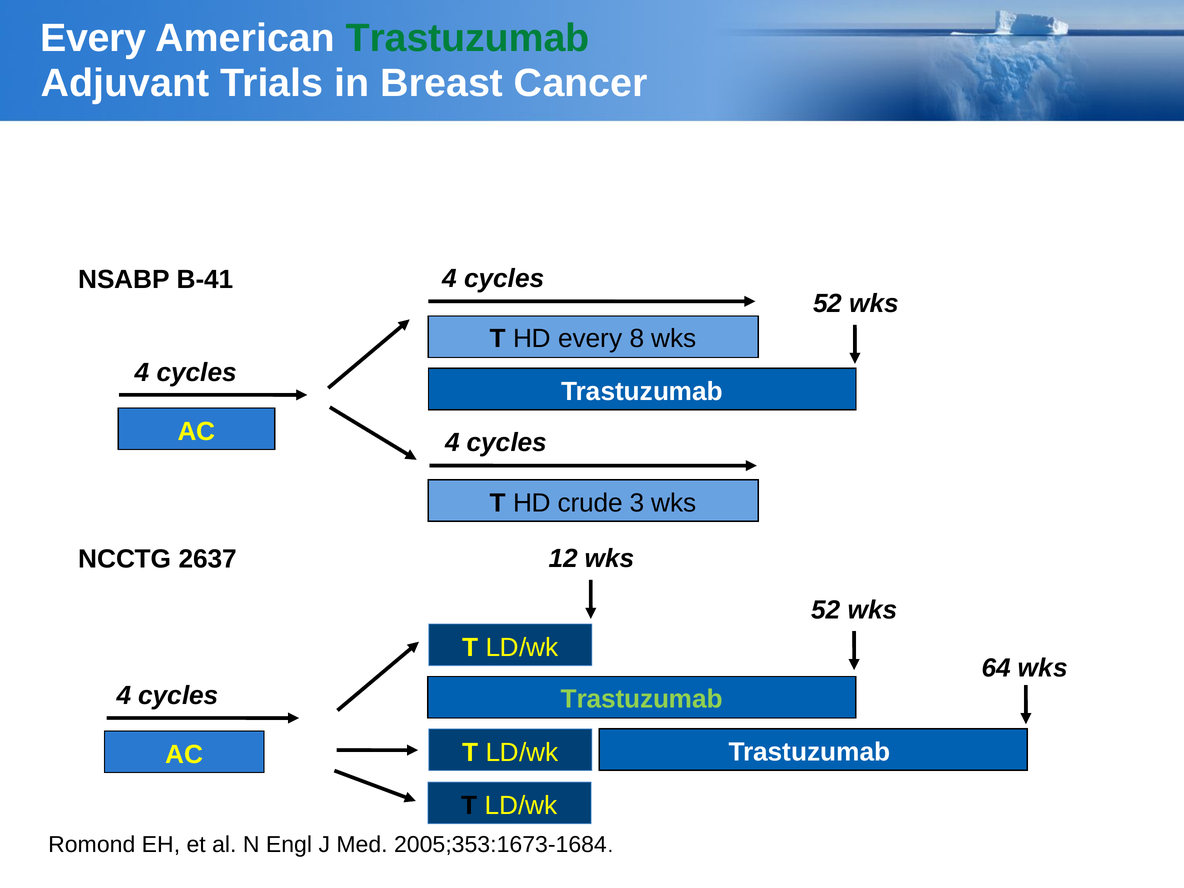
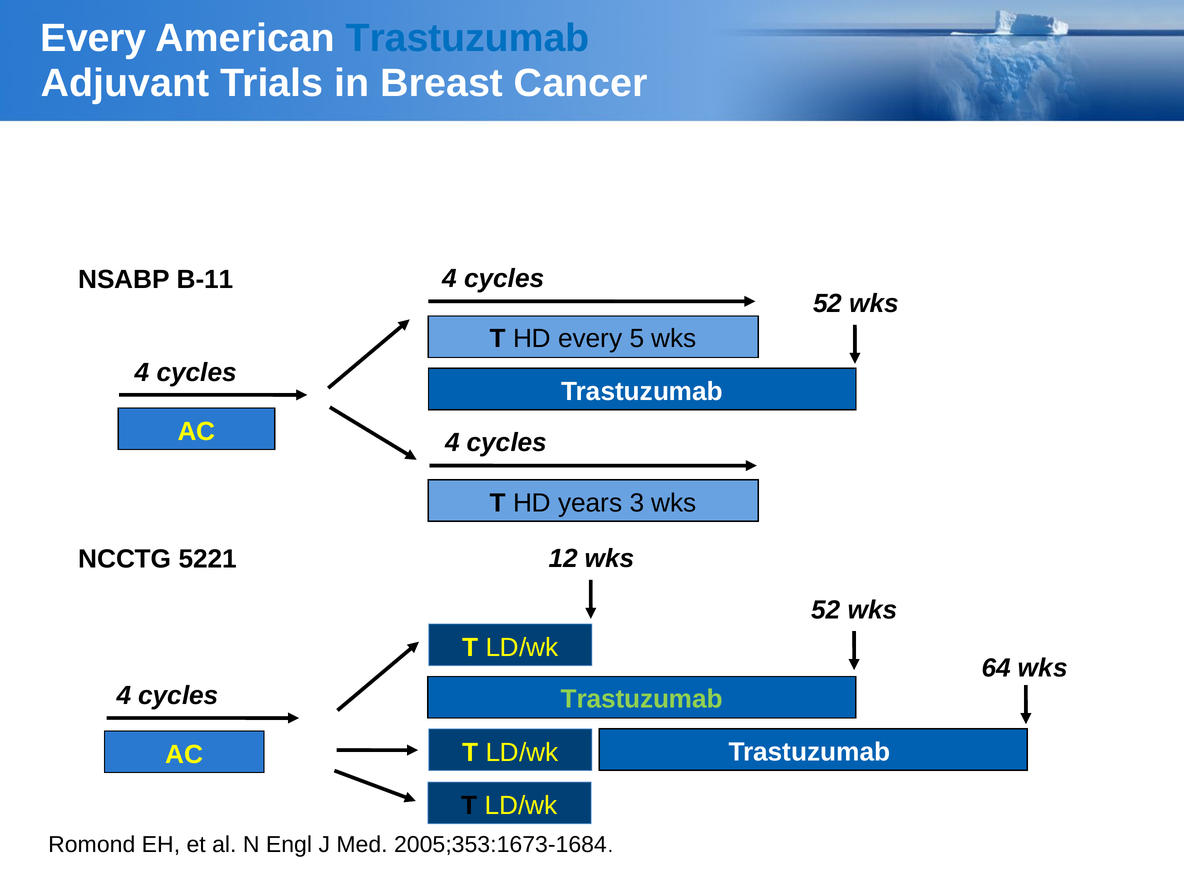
Trastuzumab colour: green -> blue (468, 38)
B-41: B-41 -> B-11 (205, 279)
8: 8 -> 5 (637, 339)
crude: crude -> years (590, 503)
2637: 2637 -> 5221 (208, 559)
